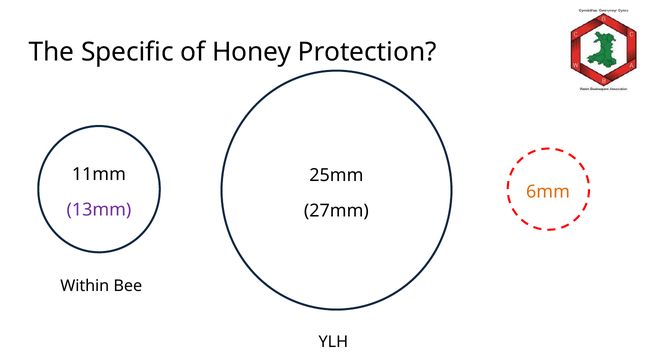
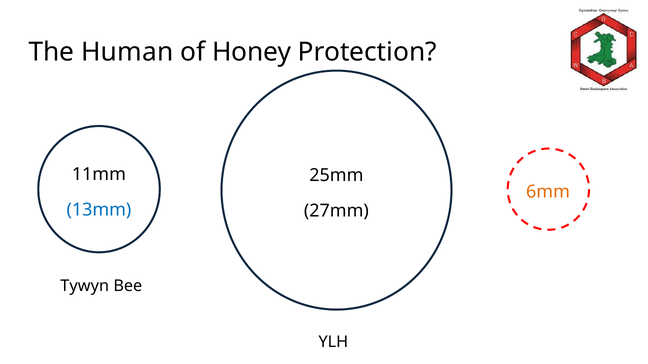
Specific: Specific -> Human (127, 52)
13mm colour: purple -> blue (99, 210)
Within: Within -> Tywyn (85, 286)
